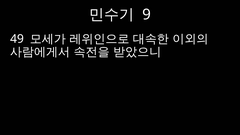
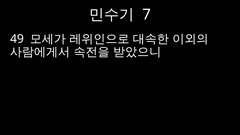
9: 9 -> 7 (147, 14)
